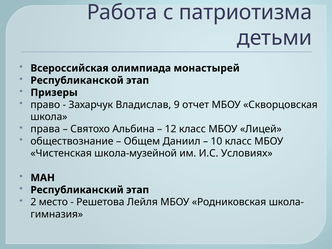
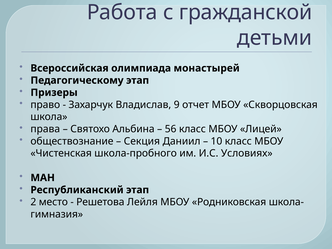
патриотизма: патриотизма -> гражданской (246, 12)
Республиканской: Республиканской -> Педагогическому (77, 80)
12: 12 -> 56 (171, 129)
Общем: Общем -> Секция (142, 141)
школа-музейной: школа-музейной -> школа-пробного (136, 153)
